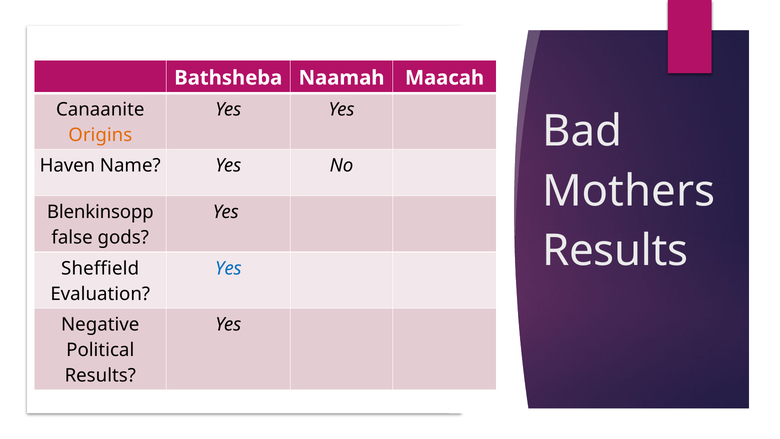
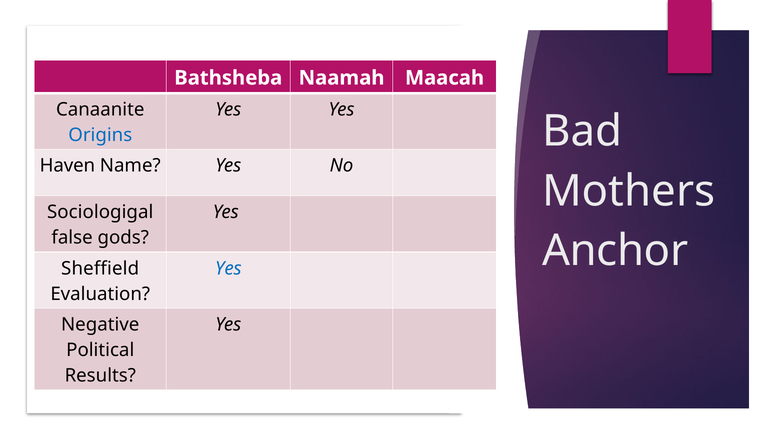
Origins colour: orange -> blue (100, 135)
Blenkinsopp: Blenkinsopp -> Sociologigal (100, 212)
Results: Results -> Anchor (615, 251)
